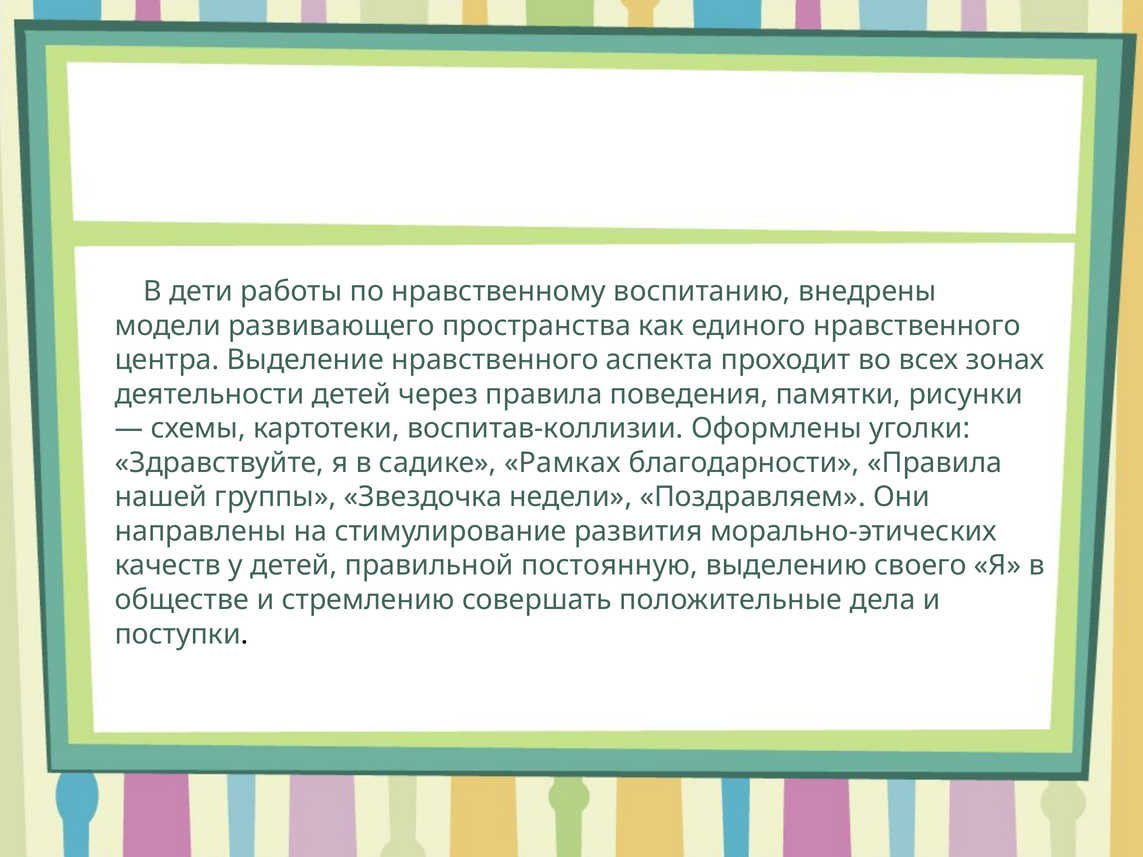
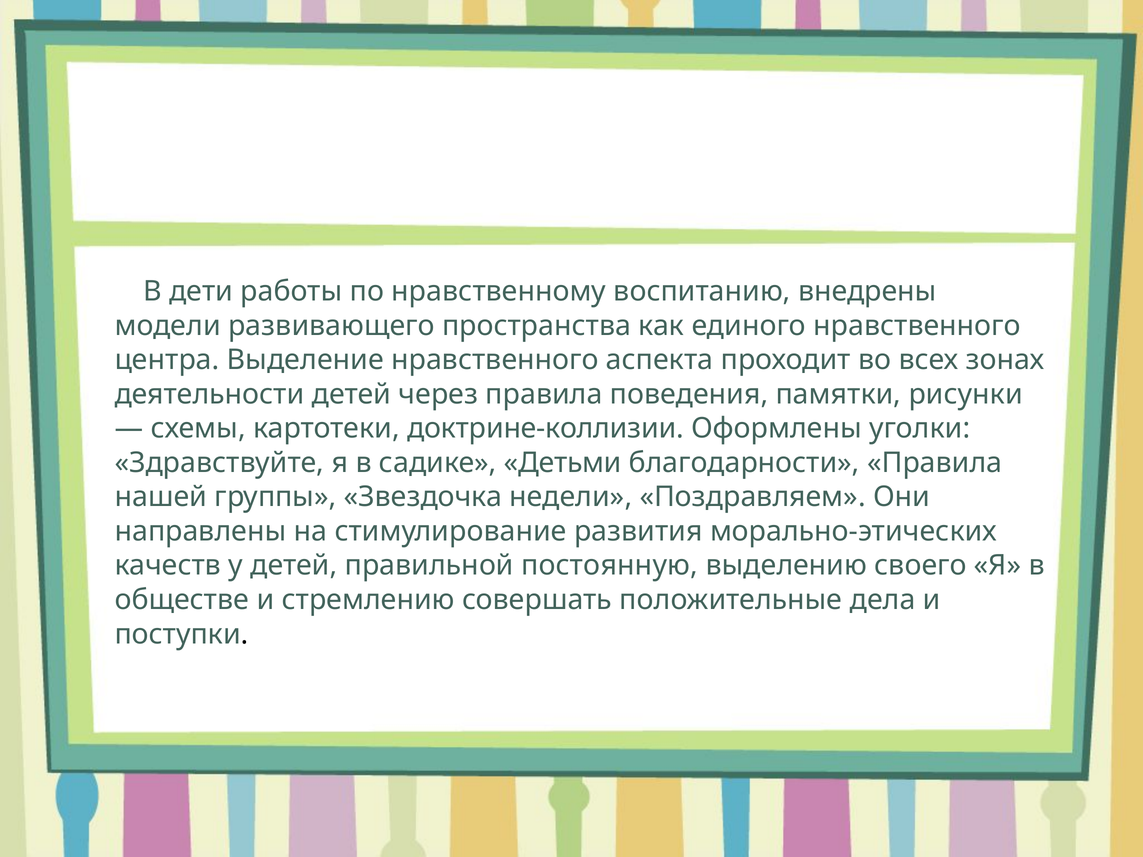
воспитав-коллизии: воспитав-коллизии -> доктрине-коллизии (545, 429)
Рамках: Рамках -> Детьми (563, 463)
